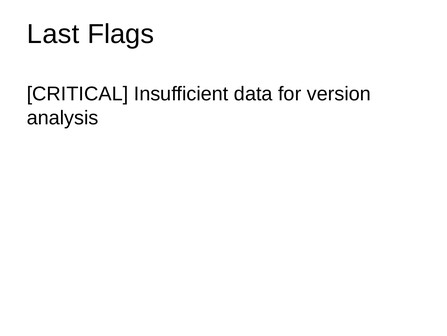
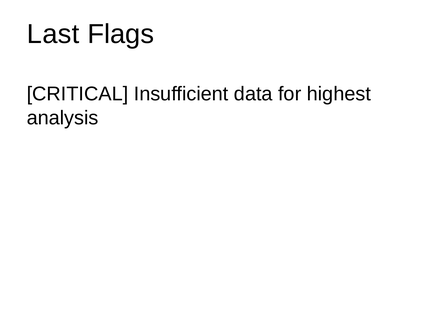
version: version -> highest (339, 94)
